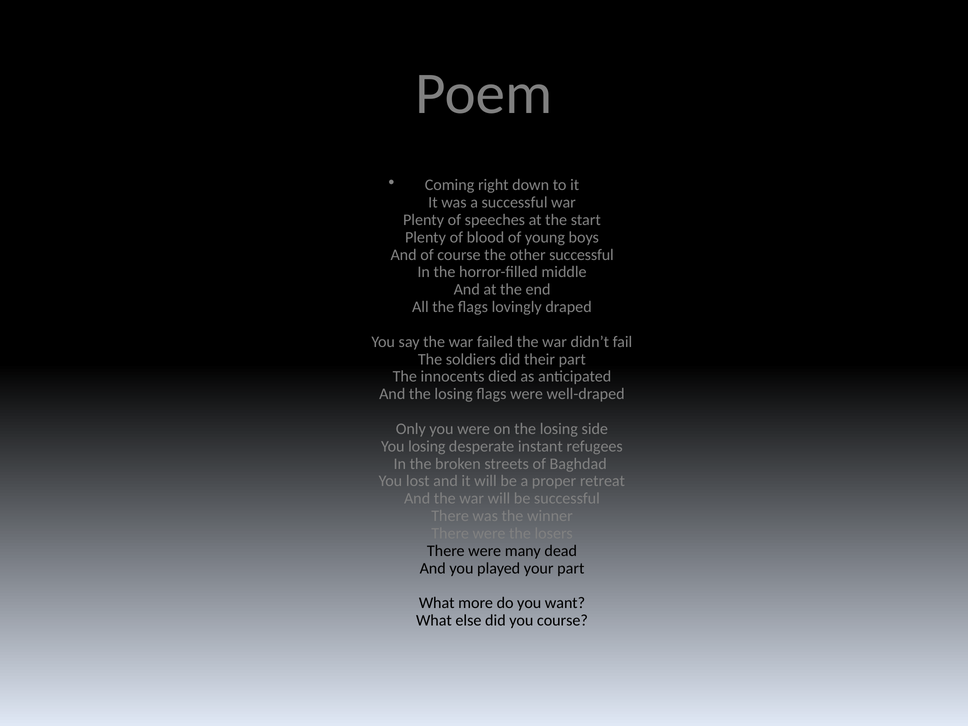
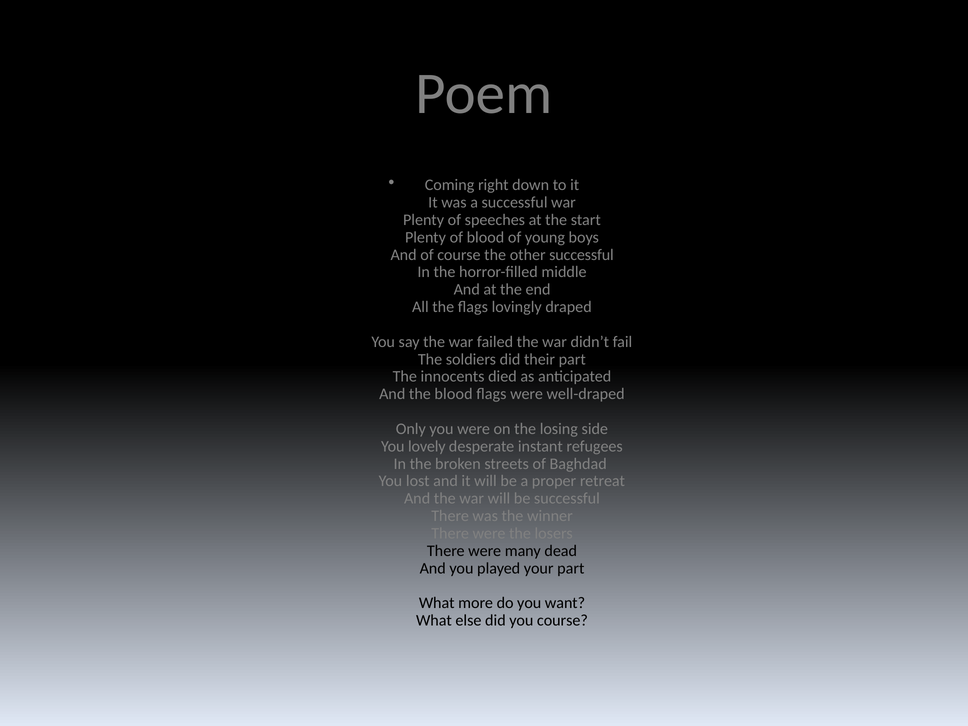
And the losing: losing -> blood (454, 394)
You losing: losing -> lovely (427, 446)
